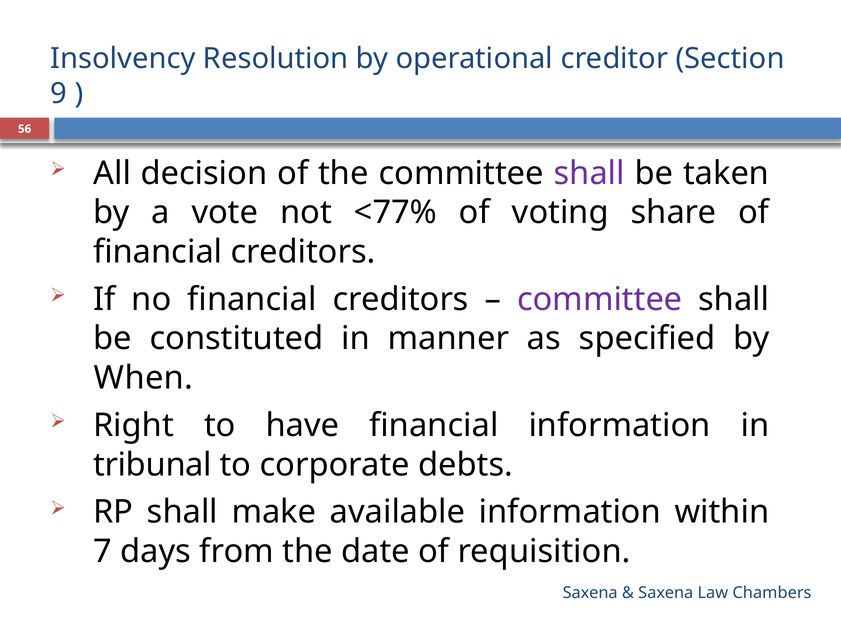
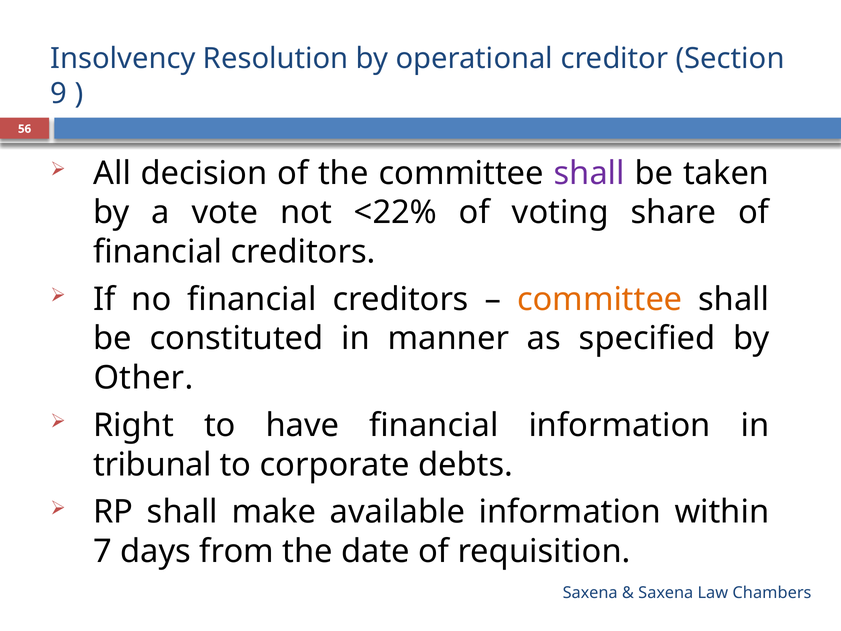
<77%: <77% -> <22% (395, 213)
committee colour: purple -> orange (600, 299)
When: When -> Other (143, 378)
